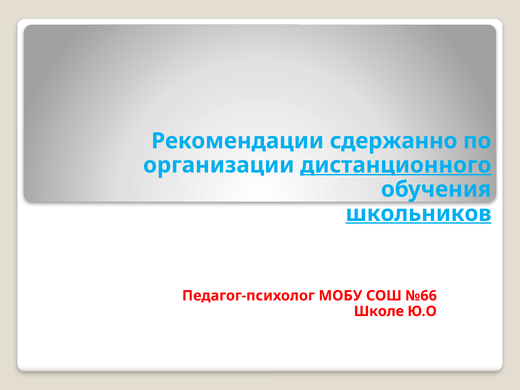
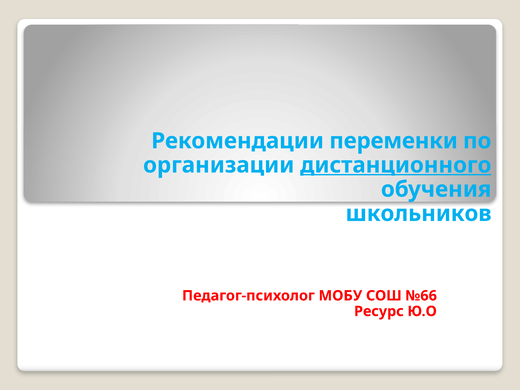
сдержанно: сдержанно -> переменки (394, 141)
школьников underline: present -> none (419, 214)
Школе: Школе -> Ресурс (379, 311)
